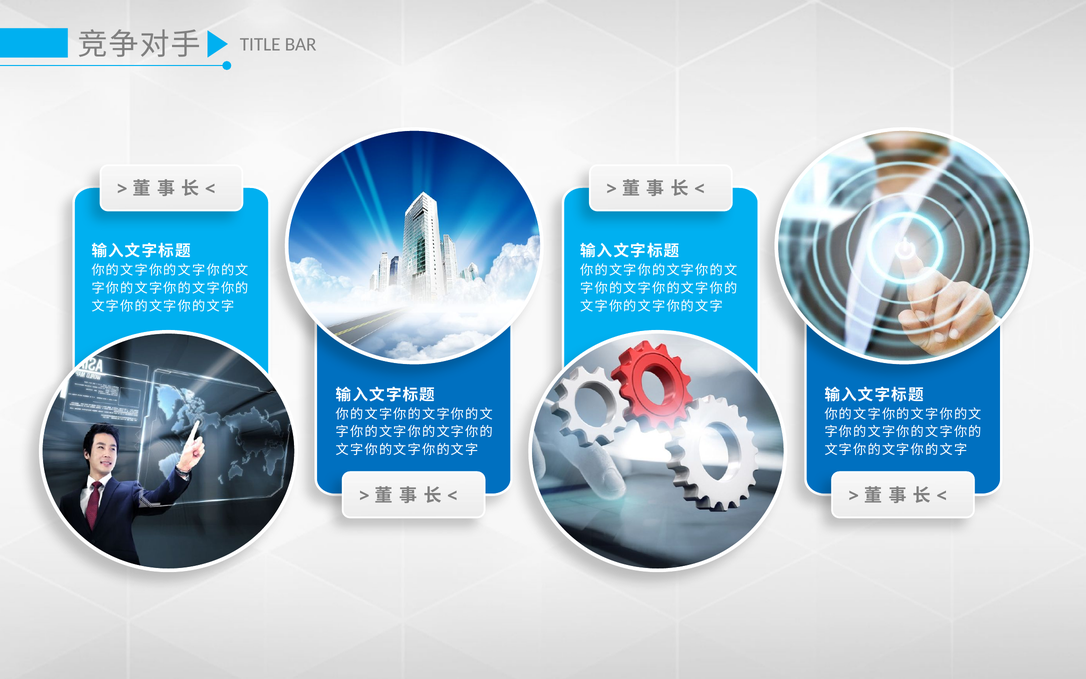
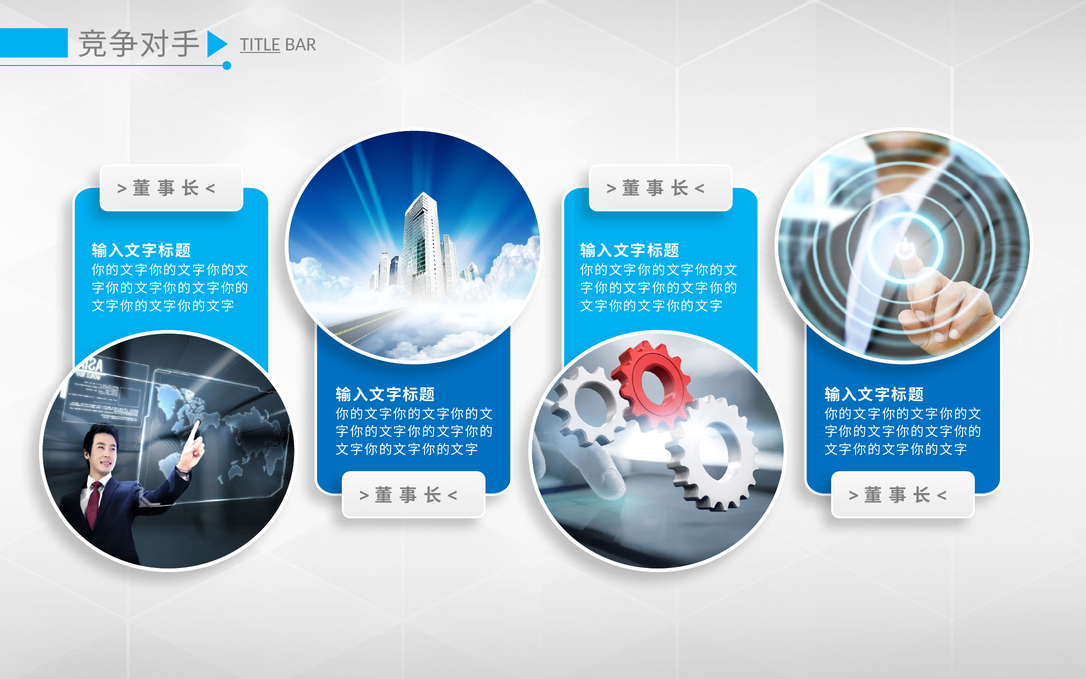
TITLE underline: none -> present (260, 44)
